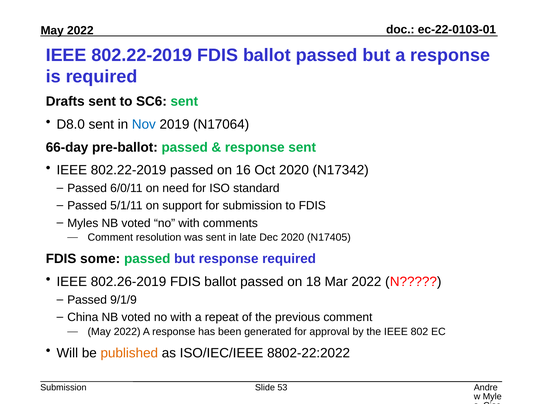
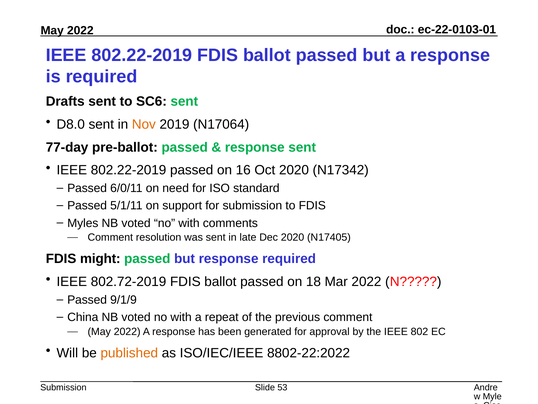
Nov colour: blue -> orange (144, 124)
66-day: 66-day -> 77-day (67, 147)
some: some -> might (100, 258)
802.26-2019: 802.26-2019 -> 802.72-2019 (129, 281)
